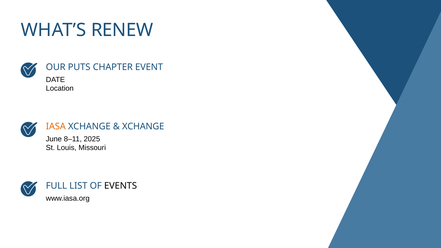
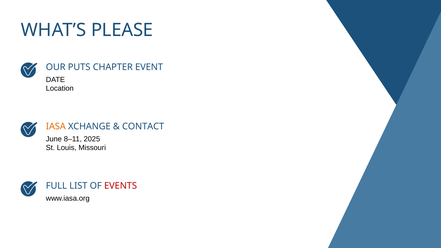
RENEW: RENEW -> PLEASE (122, 30)
XCHANGE: XCHANGE -> CONTACT (143, 126)
EVENTS colour: black -> red (121, 186)
